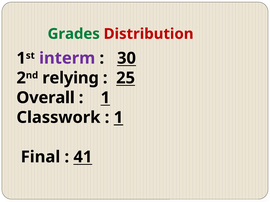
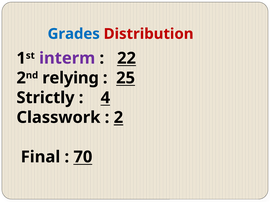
Grades colour: green -> blue (74, 34)
30: 30 -> 22 (127, 58)
Overall: Overall -> Strictly (45, 98)
1: 1 -> 4 (105, 98)
1: 1 -> 2 (118, 118)
41: 41 -> 70 (83, 157)
